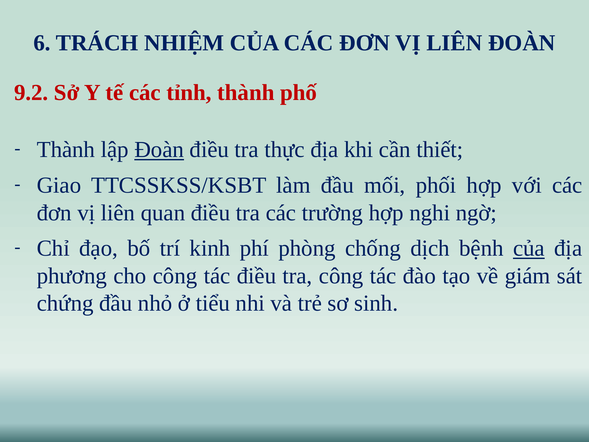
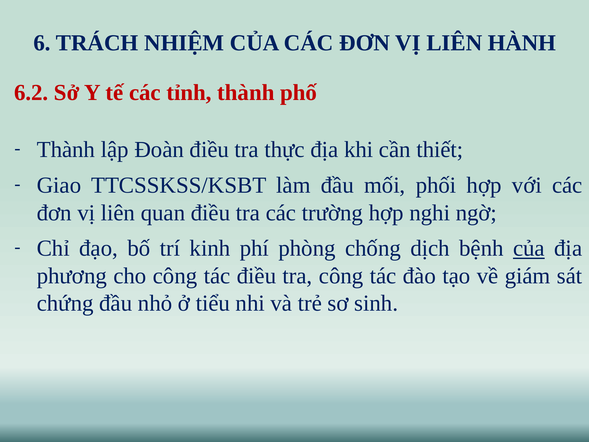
LIÊN ĐOÀN: ĐOÀN -> HÀNH (522, 43)
9.2: 9.2 -> 6.2 (31, 92)
Đoàn underline: present -> none (159, 150)
